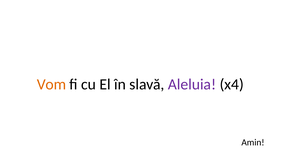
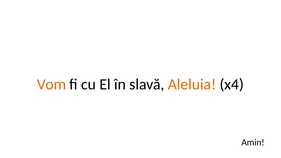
Aleluia colour: purple -> orange (192, 84)
